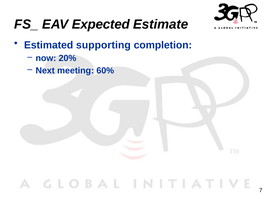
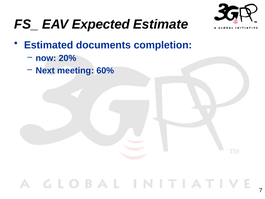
supporting: supporting -> documents (103, 45)
